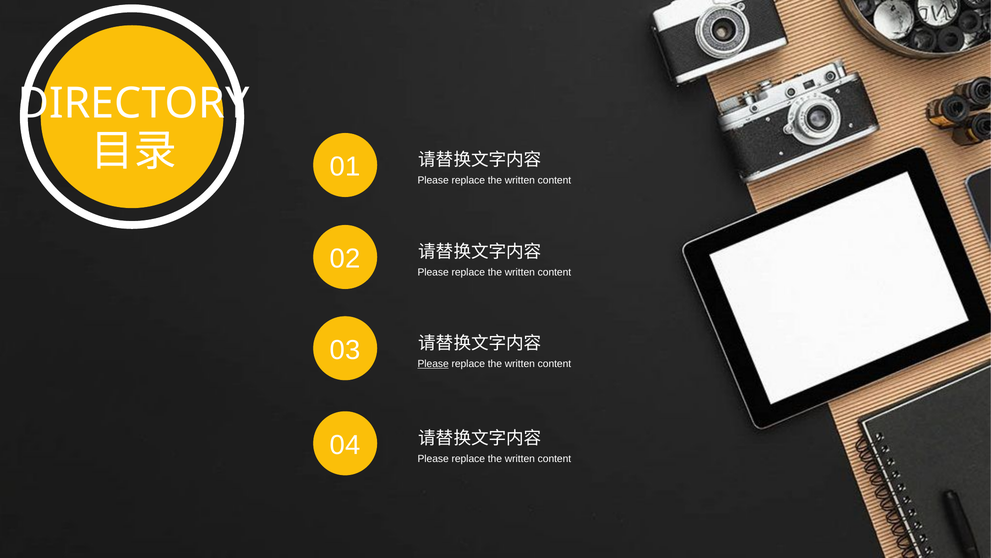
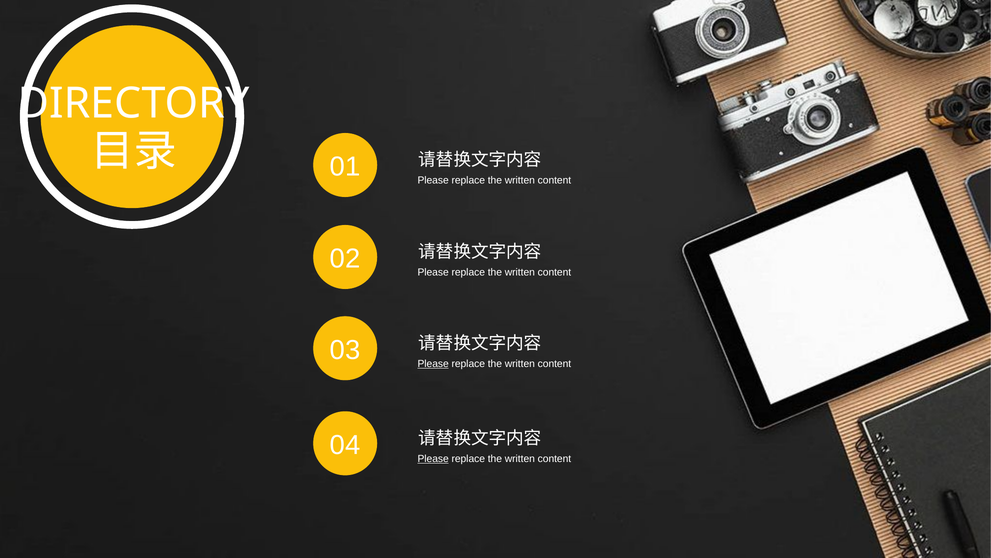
Please underline: none -> present (433, 458)
